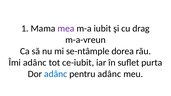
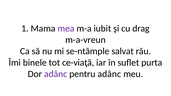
dorea: dorea -> salvat (123, 51)
Îmi adânc: adânc -> binele (35, 63)
ce-iubit: ce-iubit -> ce-viaţă (78, 63)
adânc colour: blue -> purple (56, 74)
